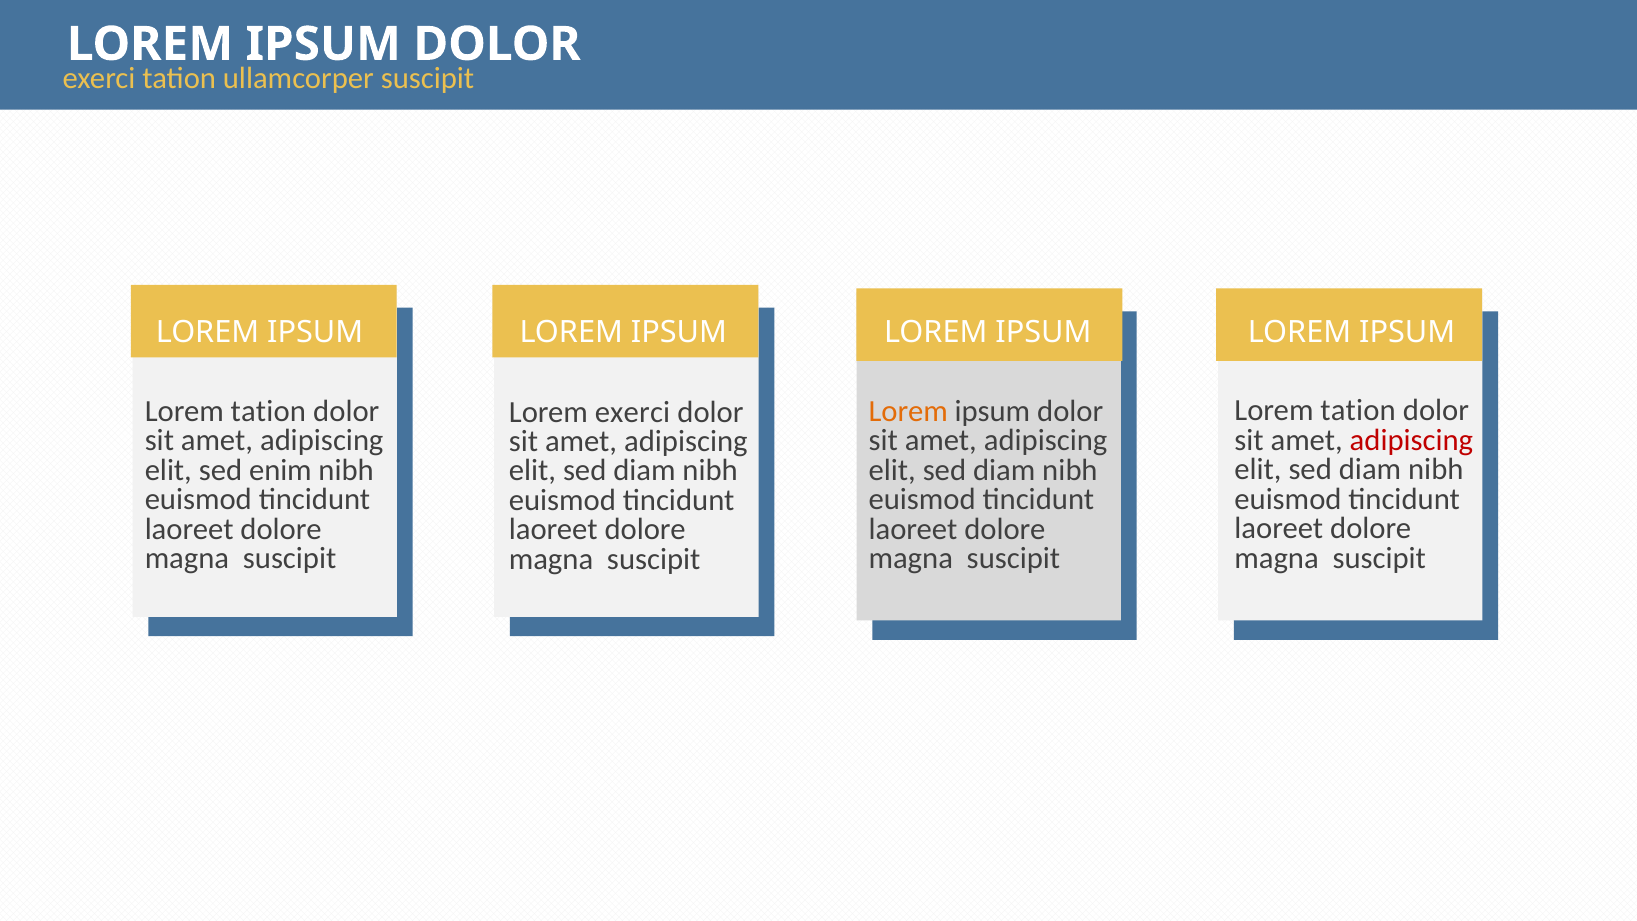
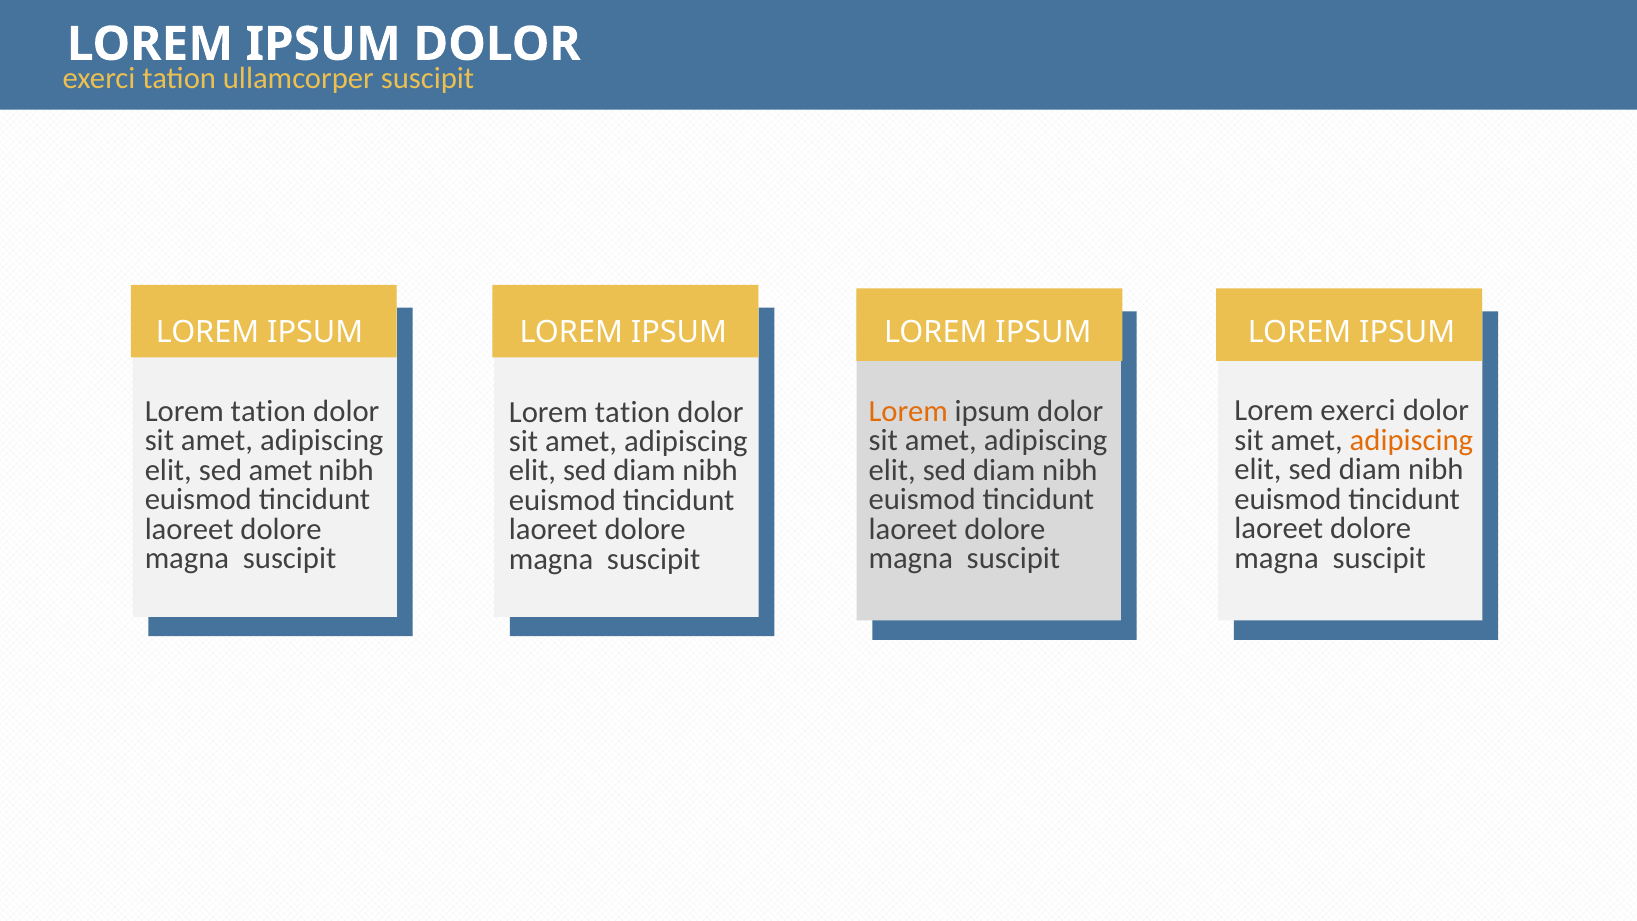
tation: tation -> exerci (1358, 411)
exerci: exerci -> tation (632, 412)
adipiscing colour: red -> orange (1411, 440)
sed enim: enim -> amet (281, 470)
